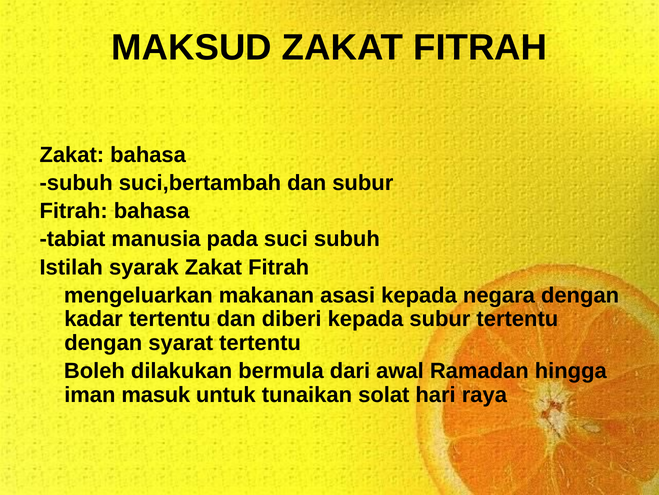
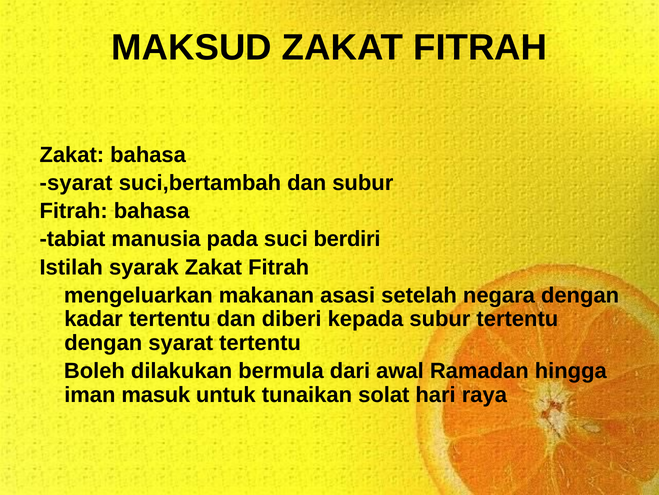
subuh: subuh -> syarat (76, 183)
suci subuh: subuh -> berdiri (347, 239)
asasi kepada: kepada -> setelah (419, 295)
